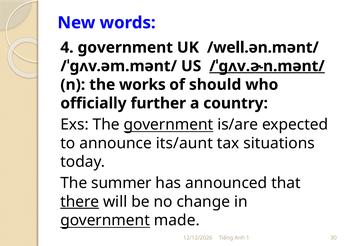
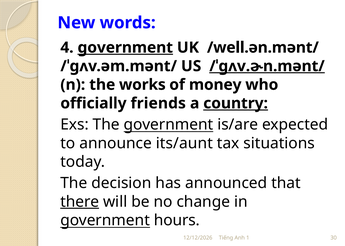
government underline: none -> present (125, 48)
should: should -> money (215, 85)
further: further -> friends (158, 103)
country underline: none -> present (236, 103)
summer: summer -> decision (121, 183)
made: made -> hours (177, 221)
